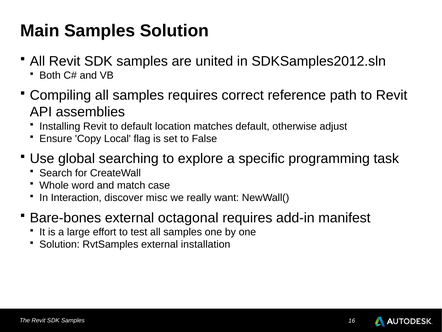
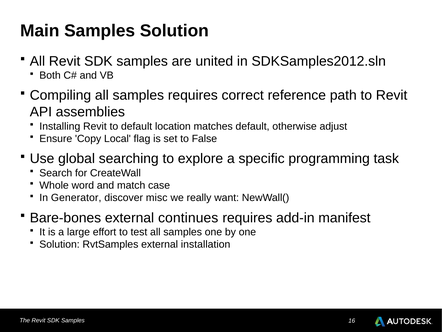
Interaction: Interaction -> Generator (76, 198)
octagonal: octagonal -> continues (188, 217)
